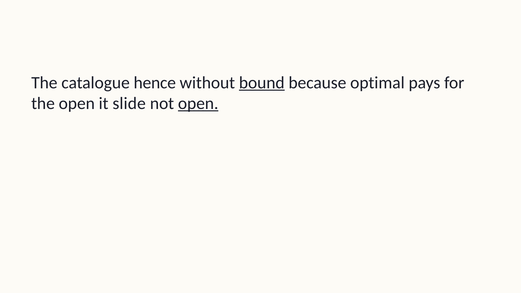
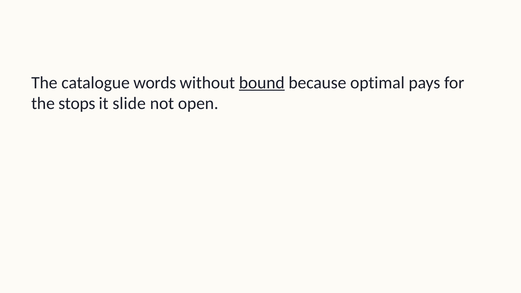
hence: hence -> words (155, 83)
the open: open -> stops (77, 103)
open underline: present -> none (198, 103)
